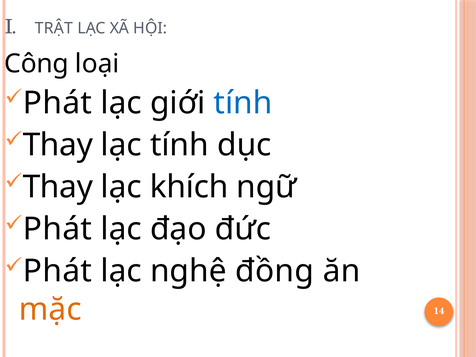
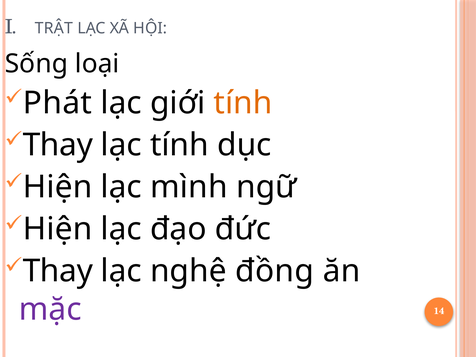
Công: Công -> Sống (36, 64)
tính colour: blue -> orange (243, 103)
Thay: Thay -> Hiện (58, 187)
khích: khích -> mình (189, 187)
Phát: Phát -> Hiện (58, 229)
Phát: Phát -> Thay (58, 271)
mặc colour: orange -> purple (50, 309)
